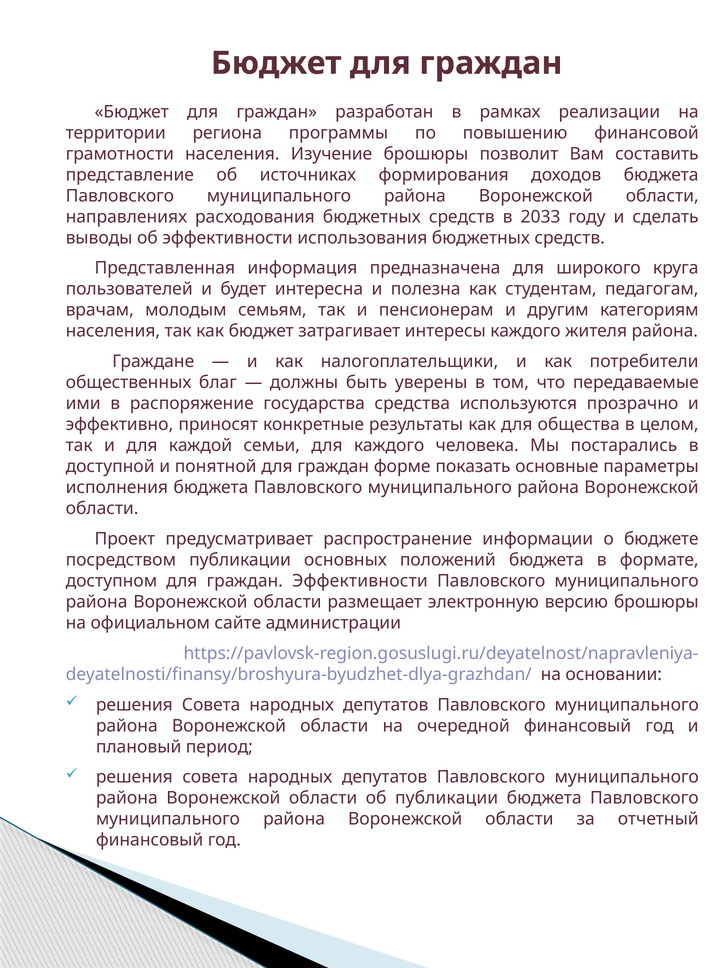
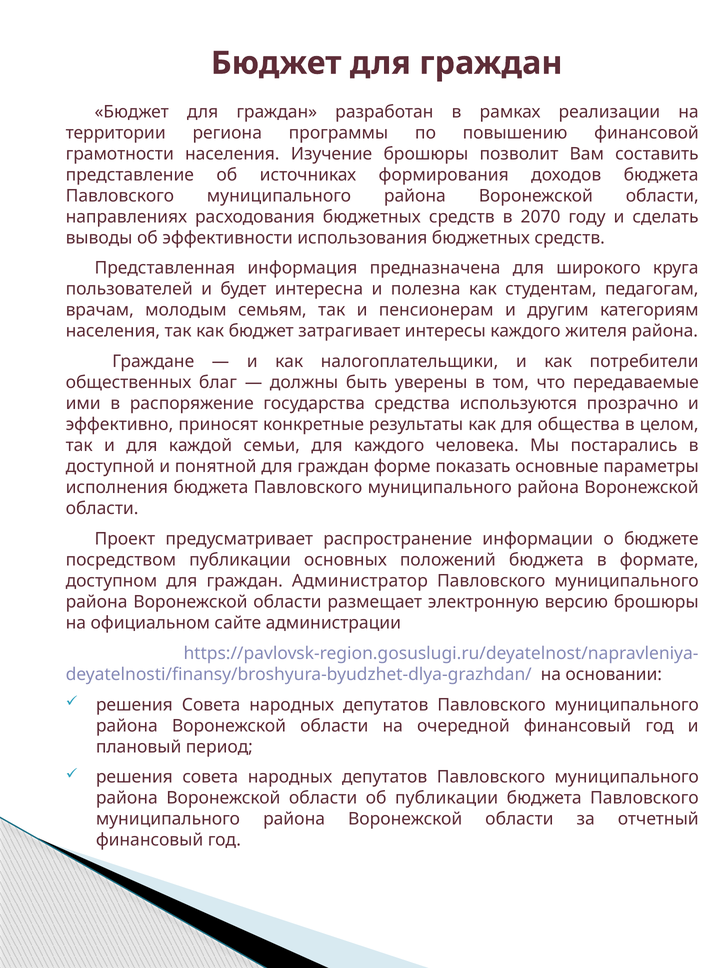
2033: 2033 -> 2070 (541, 217)
граждан Эффективности: Эффективности -> Администратор (360, 581)
